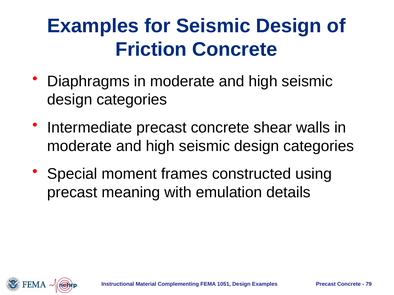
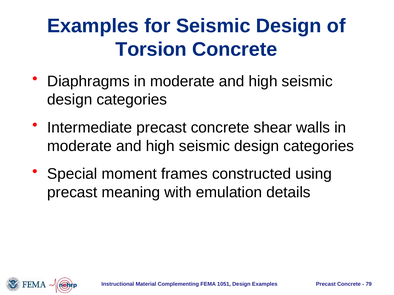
Friction: Friction -> Torsion (151, 49)
